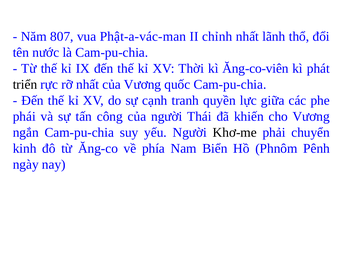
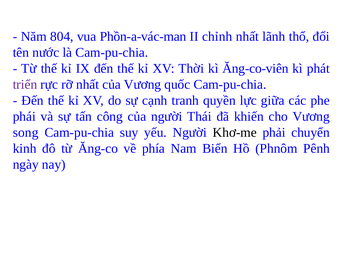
807: 807 -> 804 (62, 37)
Phật-a-vác-man: Phật-a-vác-man -> Phồn-a-vác-man (143, 37)
triển colour: black -> purple (25, 85)
ngắn: ngắn -> song (26, 133)
